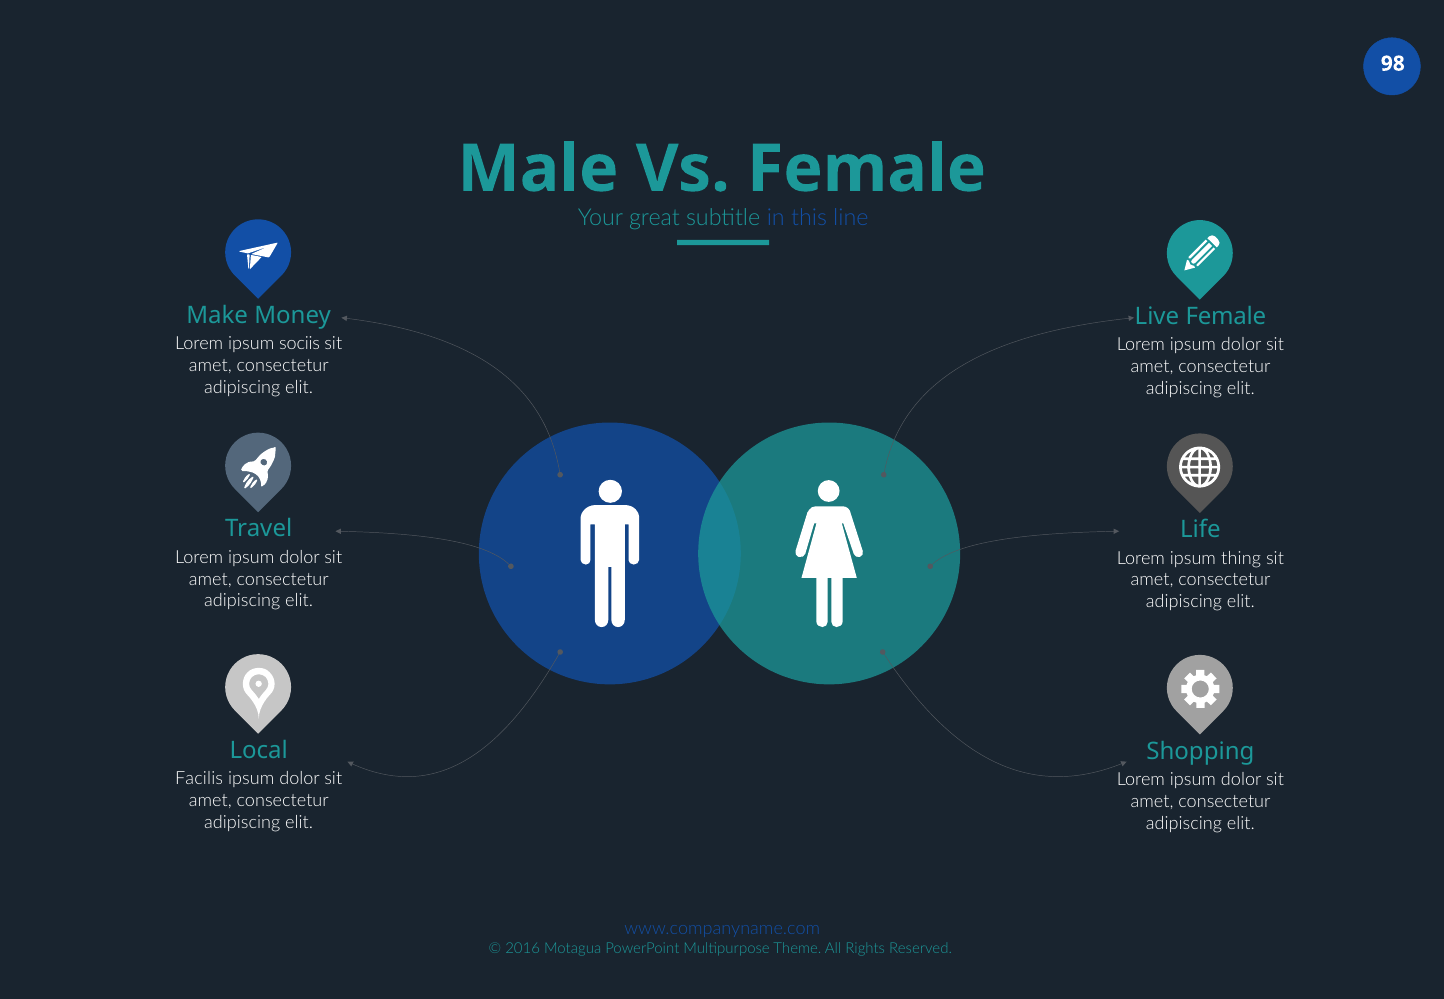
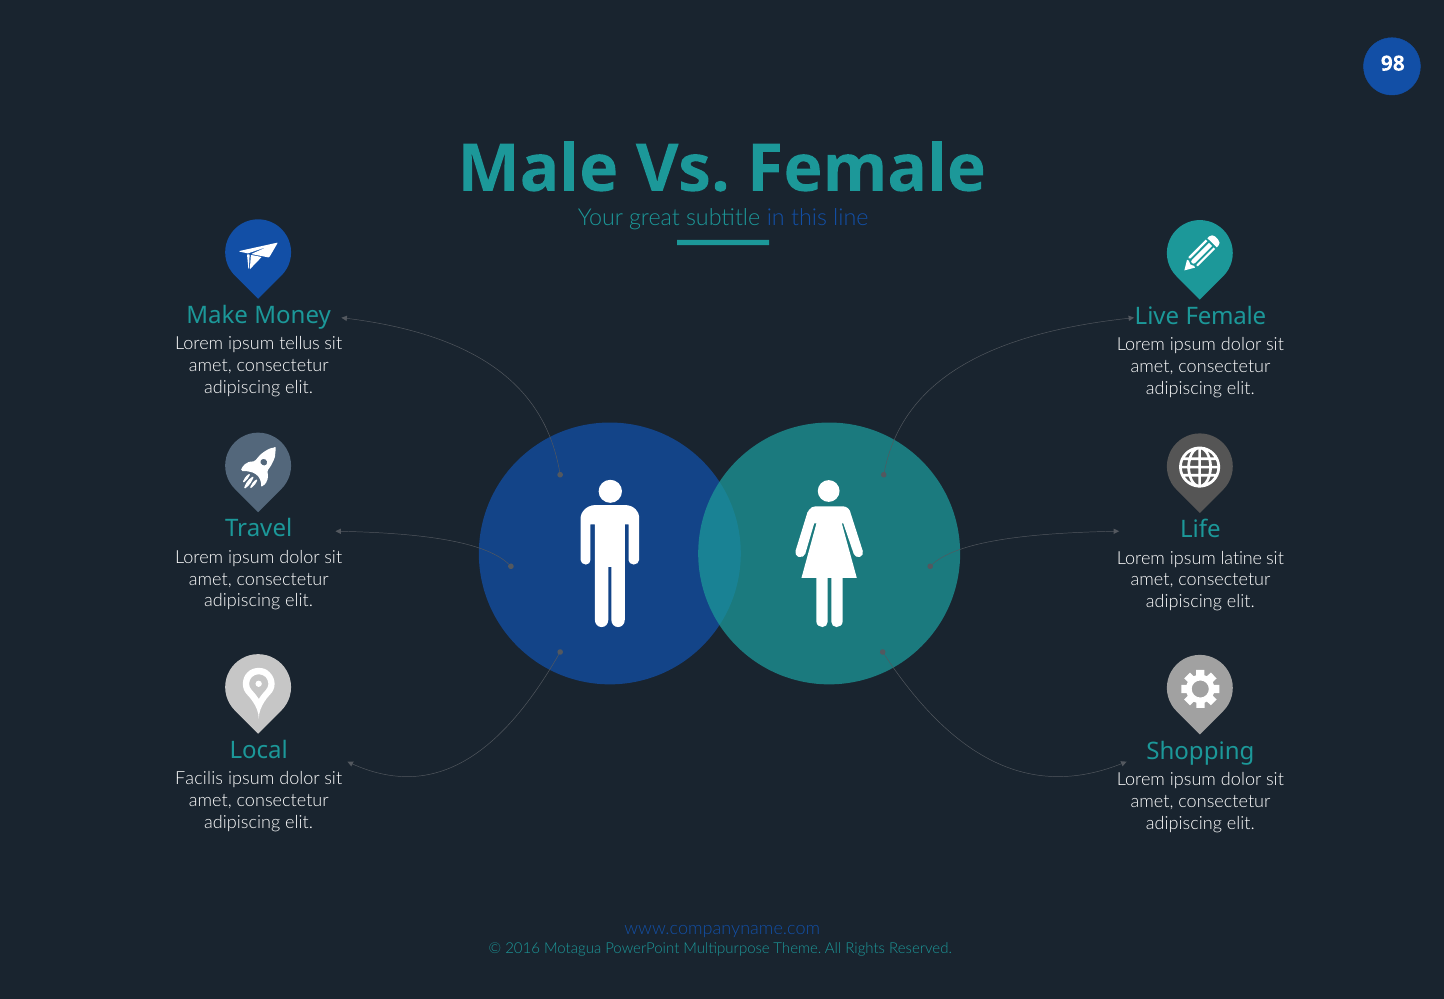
sociis: sociis -> tellus (300, 344)
thing: thing -> latine (1241, 559)
